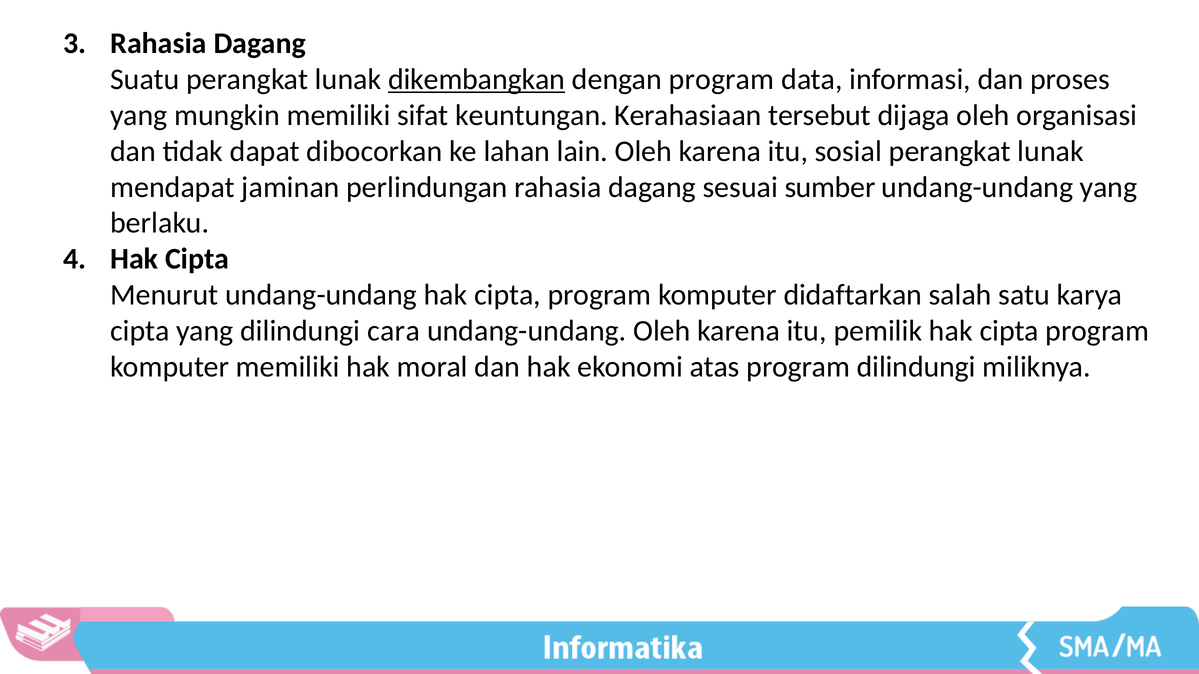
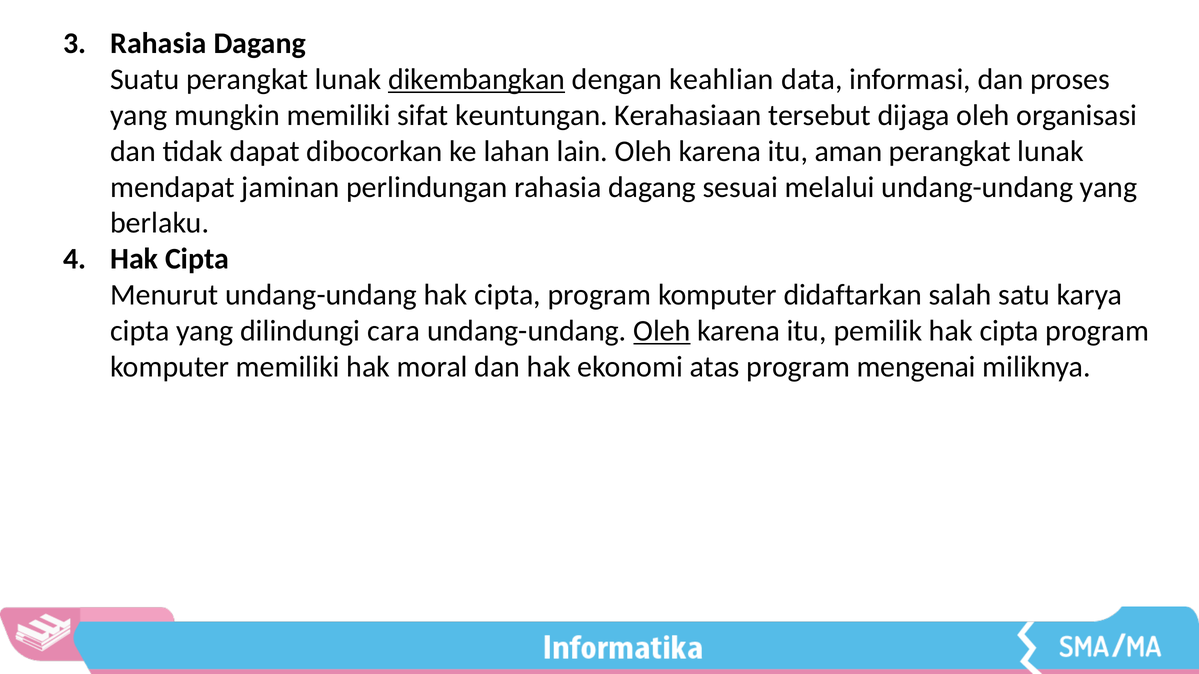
dengan program: program -> keahlian (721, 79)
sosial: sosial -> aman (848, 151)
sumber: sumber -> melalui (830, 187)
Oleh underline: none -> present (662, 331)
program dilindungi: dilindungi -> mengenai (916, 367)
